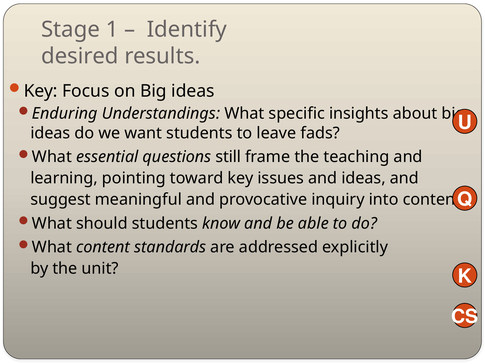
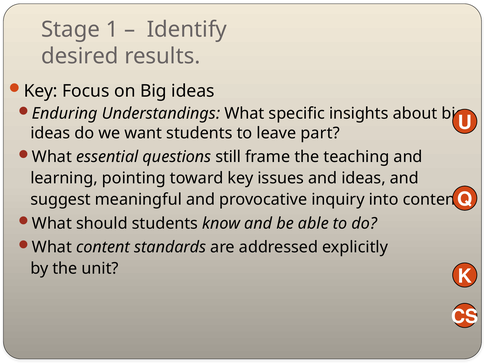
fads: fads -> part (320, 133)
